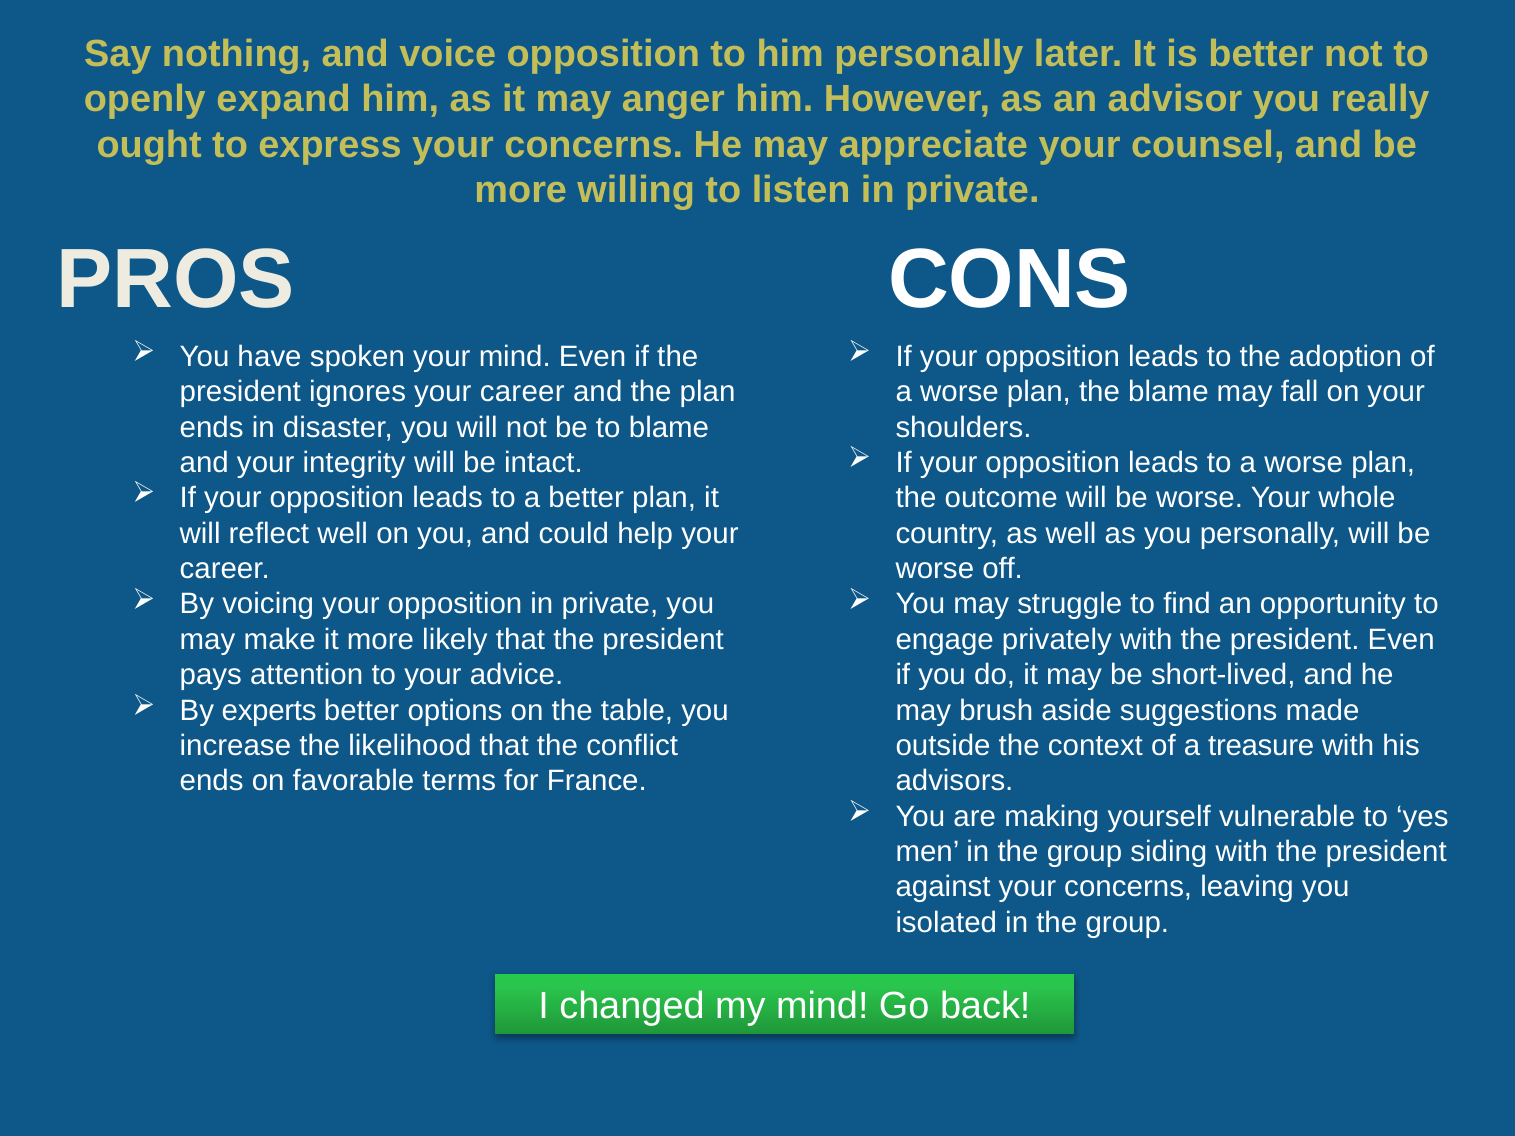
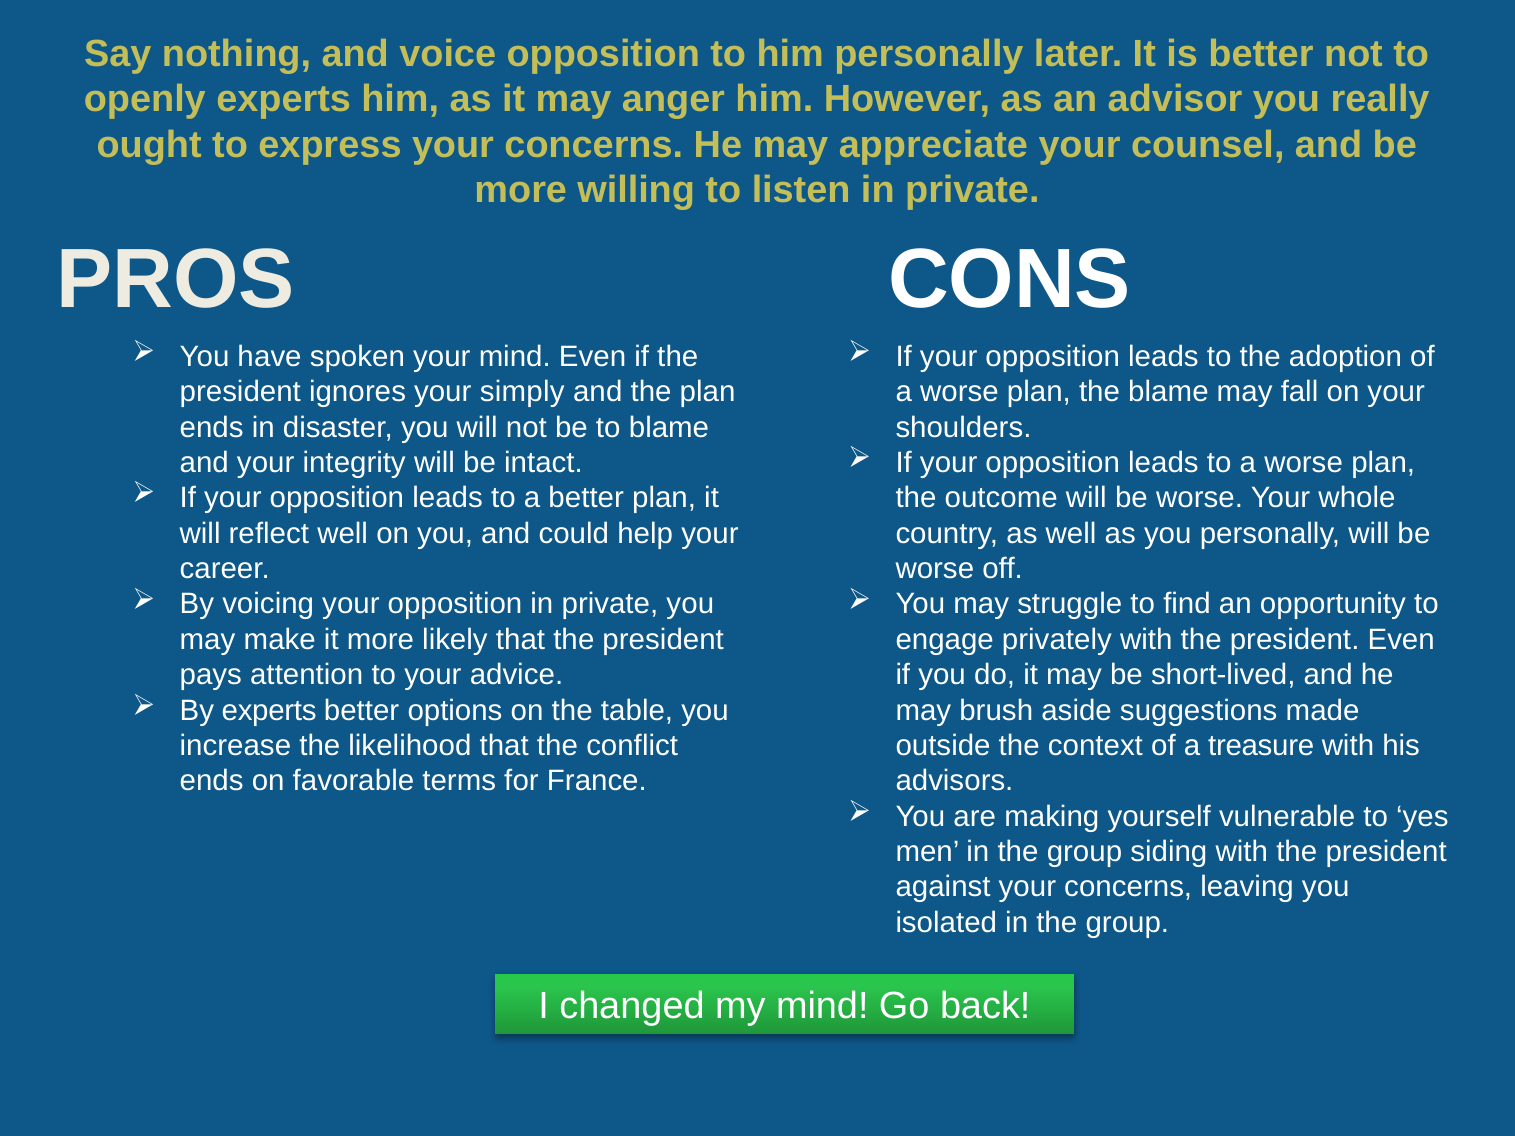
openly expand: expand -> experts (284, 99)
ignores your career: career -> simply (522, 392)
